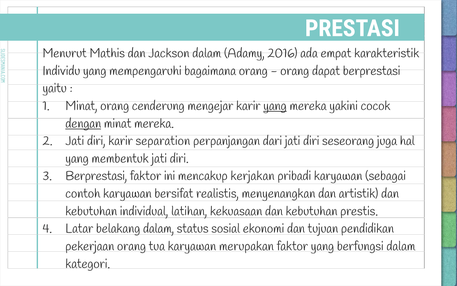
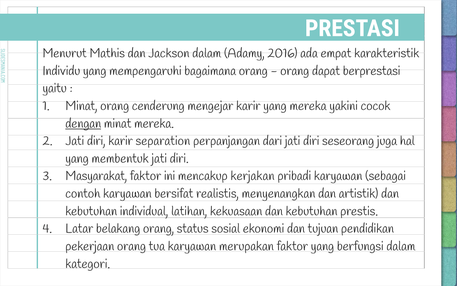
yang underline: present -> none (275, 106)
Berprestasi: Berprestasi -> Masyarakat (96, 176)
belakang dalam: dalam -> orang (159, 228)
